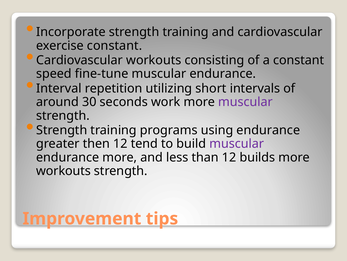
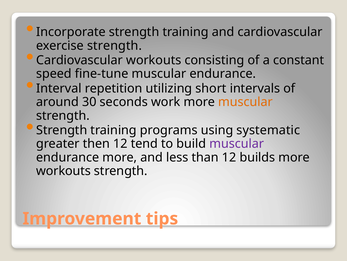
exercise constant: constant -> strength (115, 46)
muscular colour: purple -> orange (246, 102)
using endurance: endurance -> systematic (268, 130)
